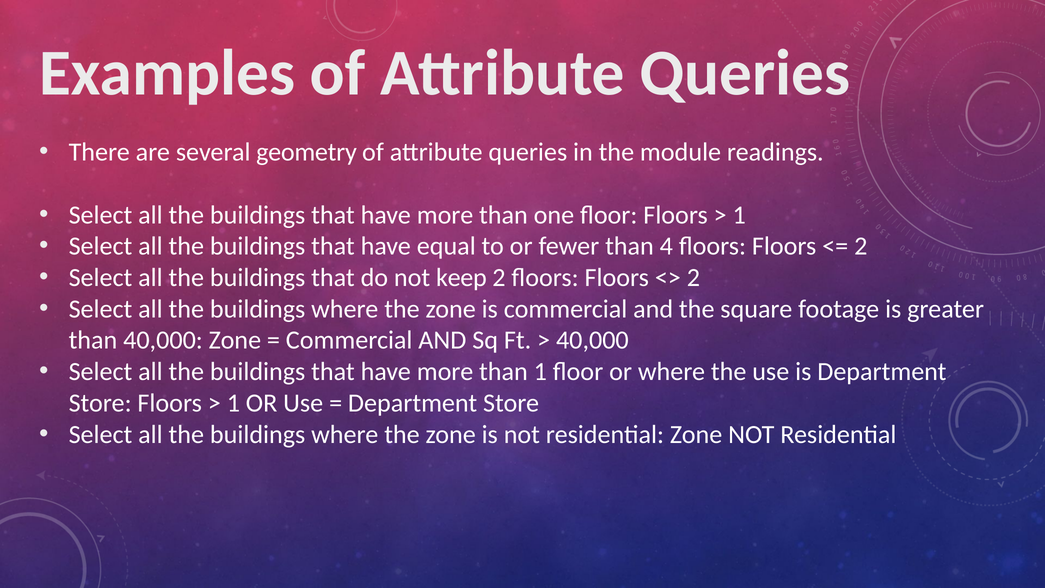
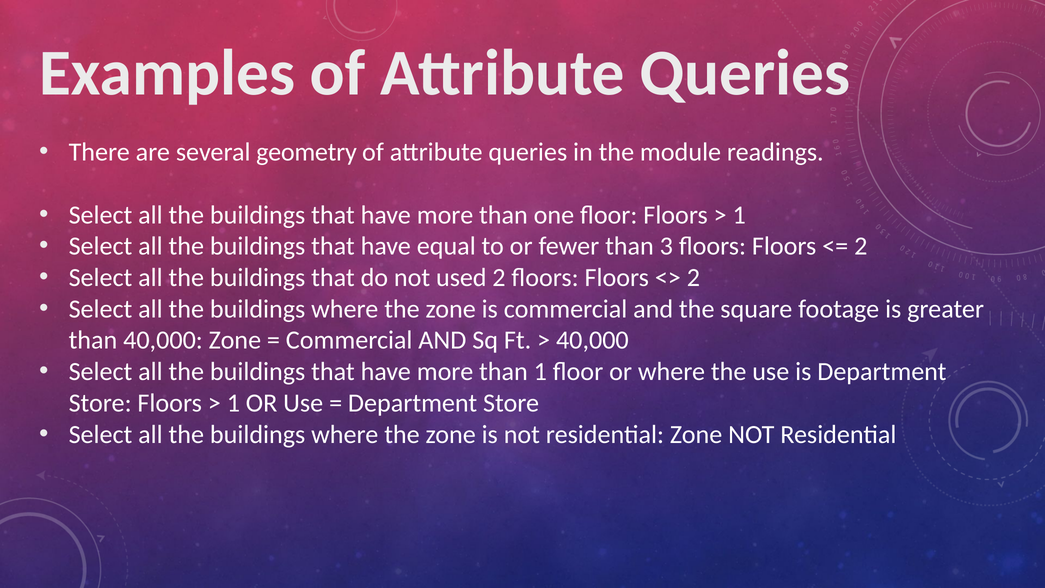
4: 4 -> 3 (666, 246)
keep: keep -> used (461, 278)
